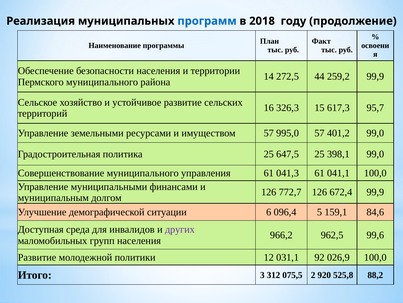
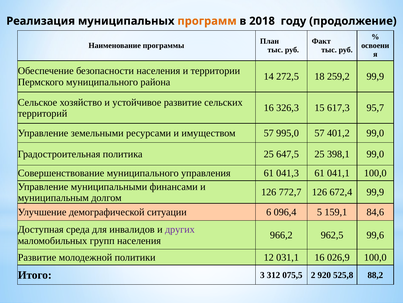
программ colour: blue -> orange (207, 21)
44: 44 -> 18 (319, 76)
031,1 92: 92 -> 16 (319, 257)
